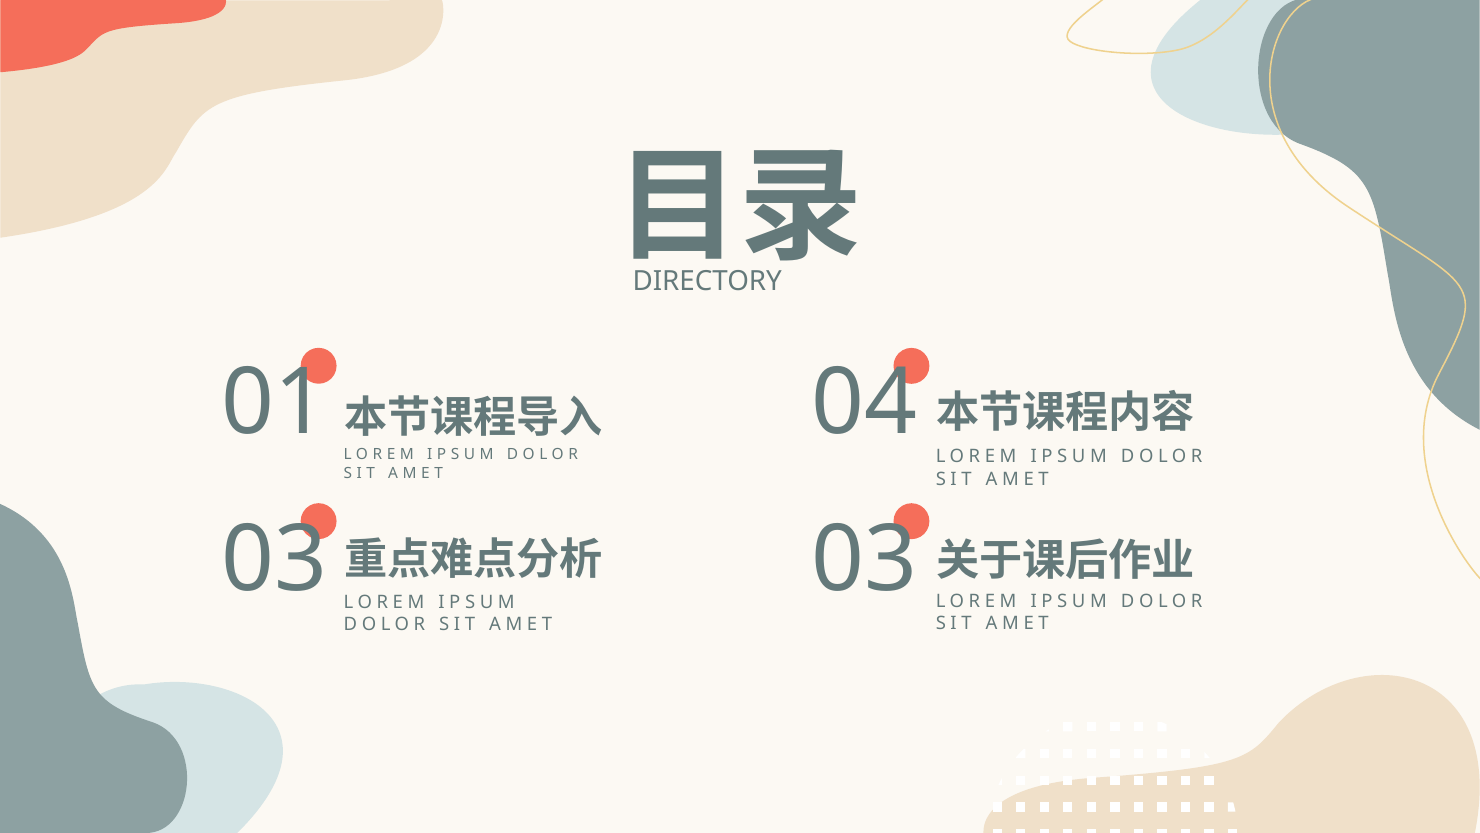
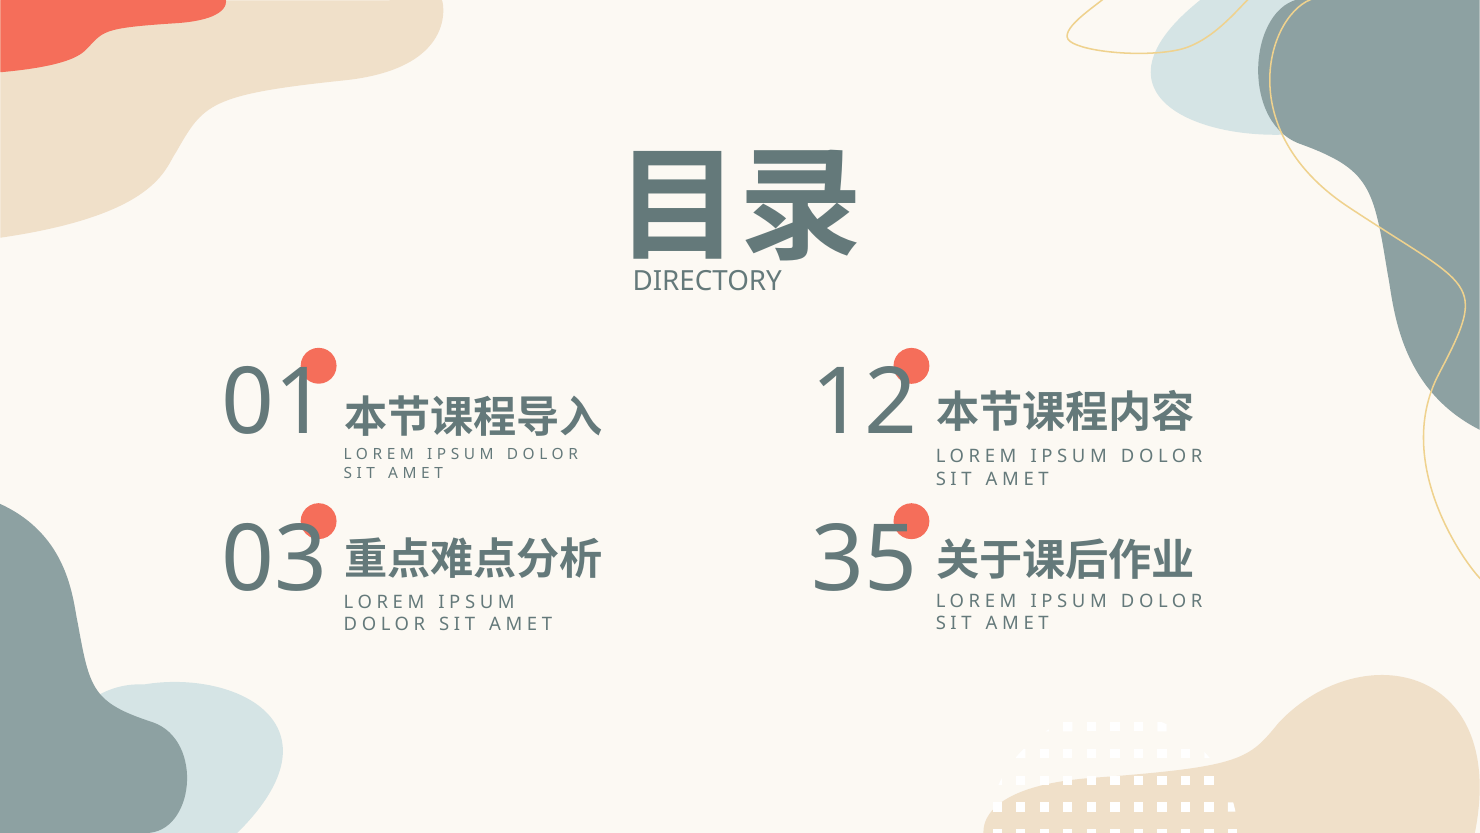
04: 04 -> 12 (864, 403)
03 03: 03 -> 35 (864, 559)
